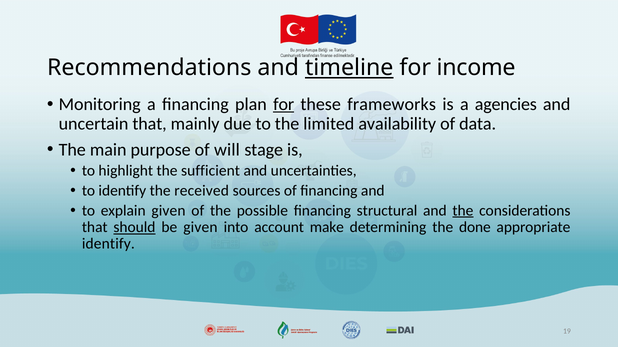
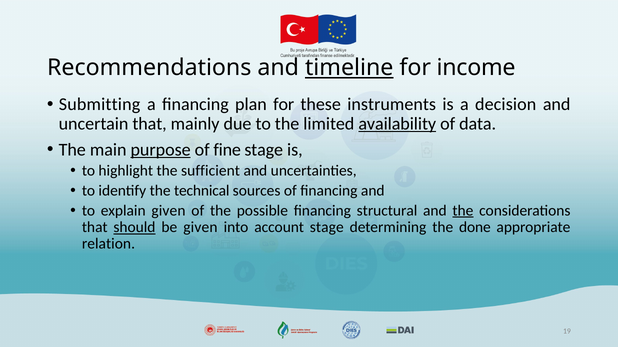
Monitoring: Monitoring -> Submitting (100, 104)
for underline: present -> none (284, 104)
frameworks: frameworks -> instruments (392, 104)
agencies: agencies -> decision (506, 104)
availability underline: none -> present (397, 124)
purpose underline: none -> present (161, 150)
will: will -> fine (227, 150)
received: received -> technical (202, 191)
account make: make -> stage (327, 228)
identify: identify -> relation (108, 244)
